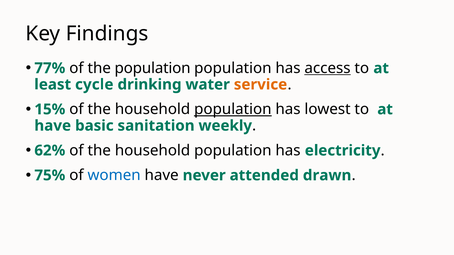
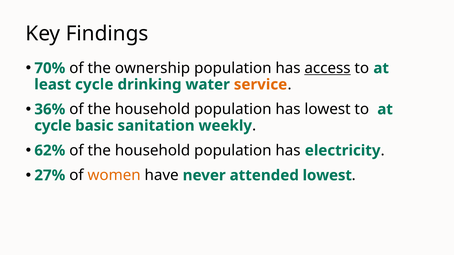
77%: 77% -> 70% (50, 68)
the population: population -> ownership (152, 68)
15%: 15% -> 36% (50, 110)
population underline: present -> none (233, 110)
have: have -> cycle (53, 126)
75%: 75% -> 27% (50, 176)
women colour: blue -> orange (114, 176)
attended drawn: drawn -> lowest (327, 176)
